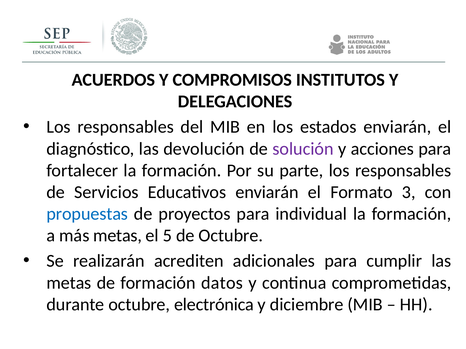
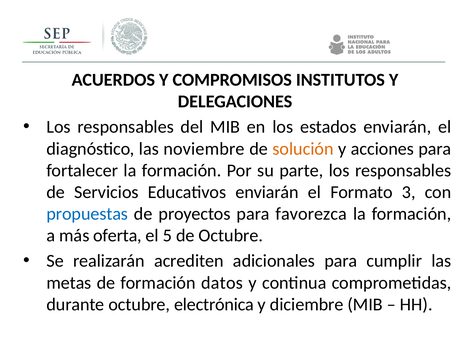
devolución: devolución -> noviembre (204, 149)
solución colour: purple -> orange (303, 149)
individual: individual -> favorezca (311, 214)
más metas: metas -> oferta (118, 236)
